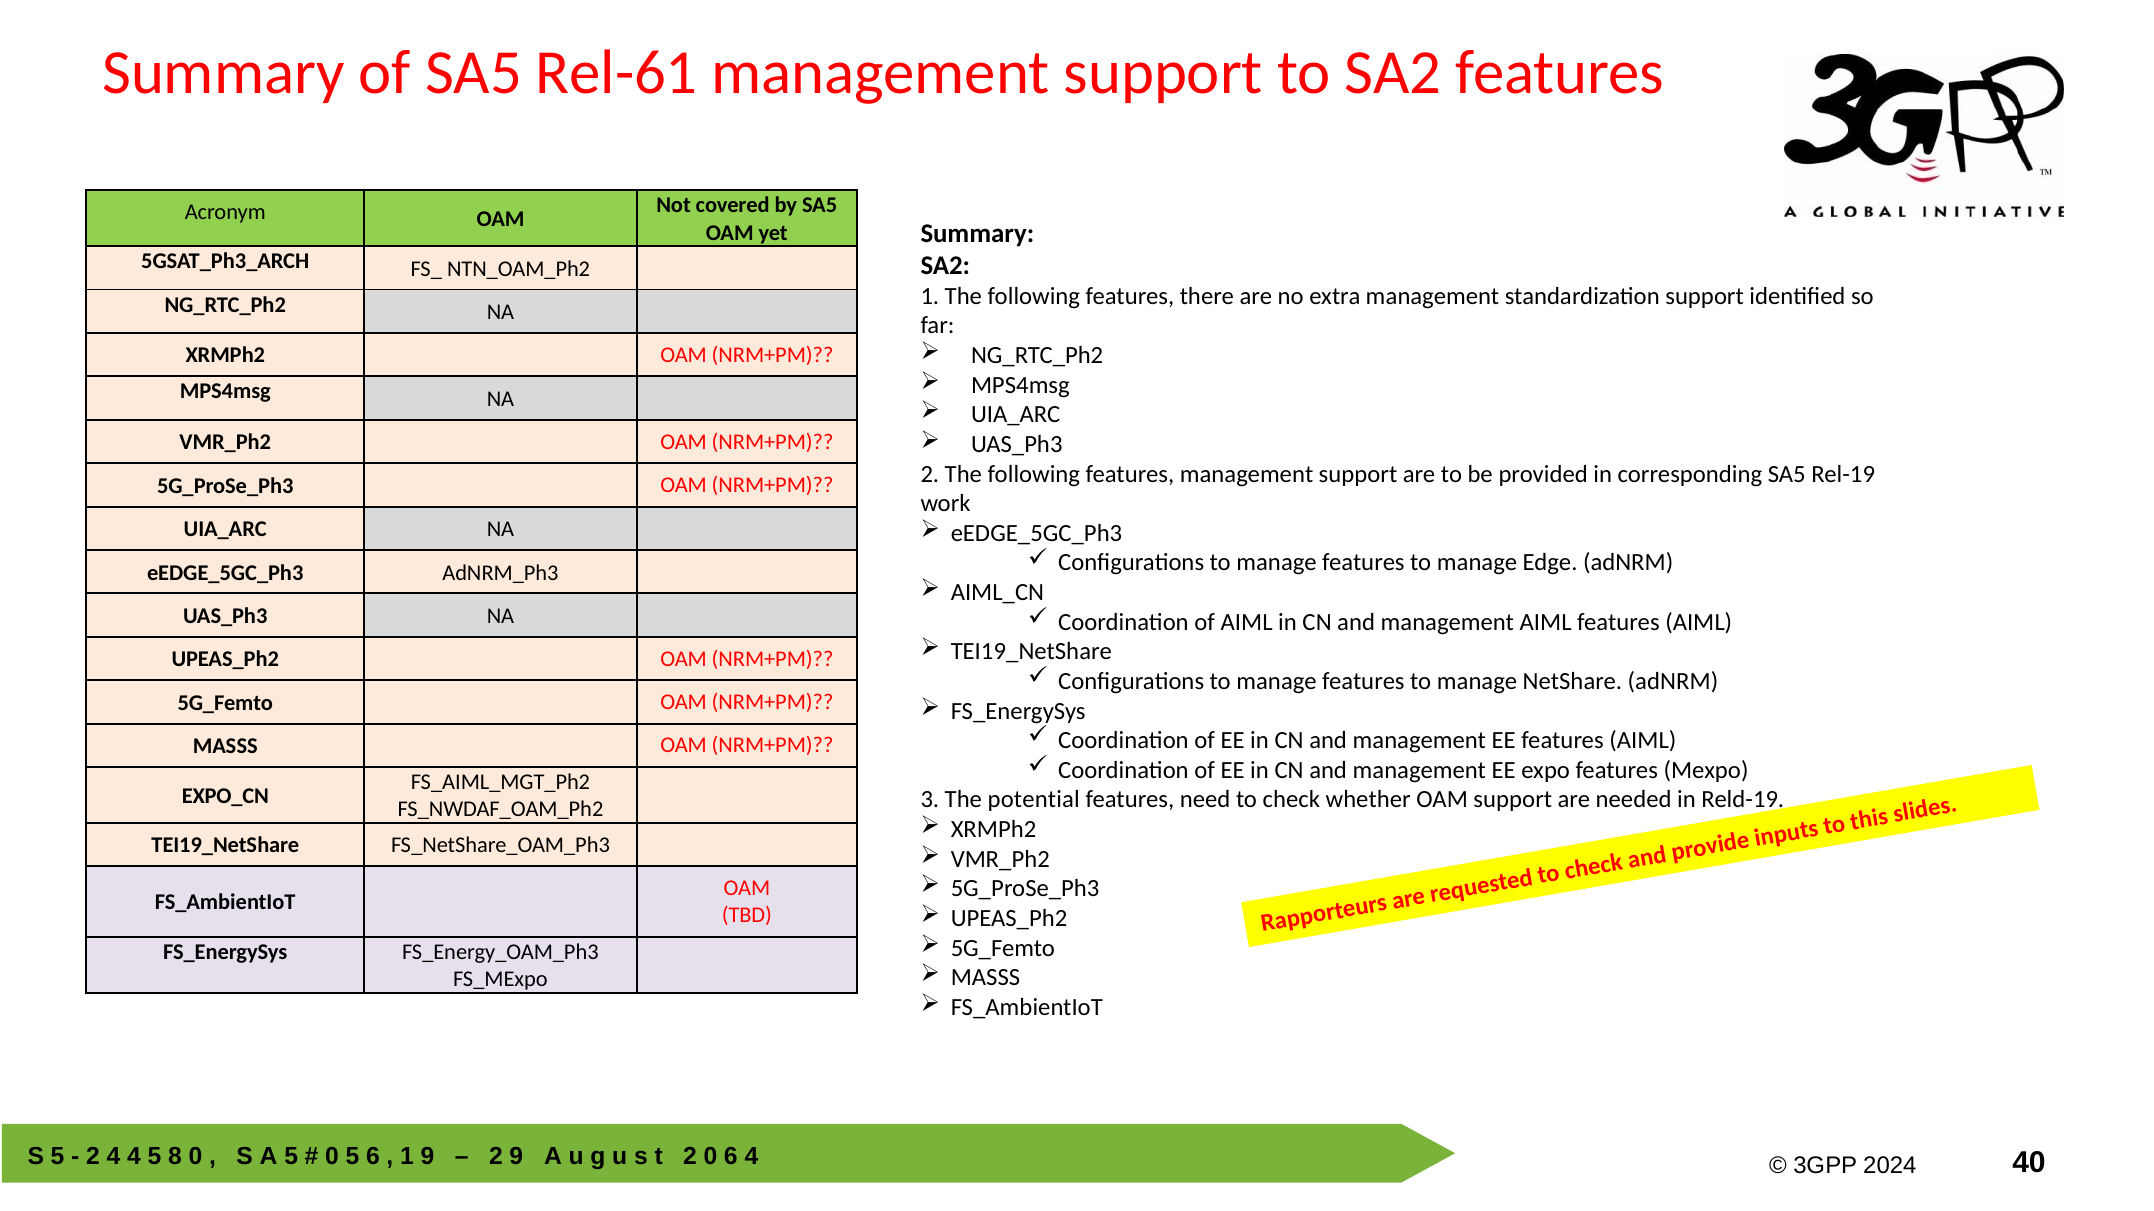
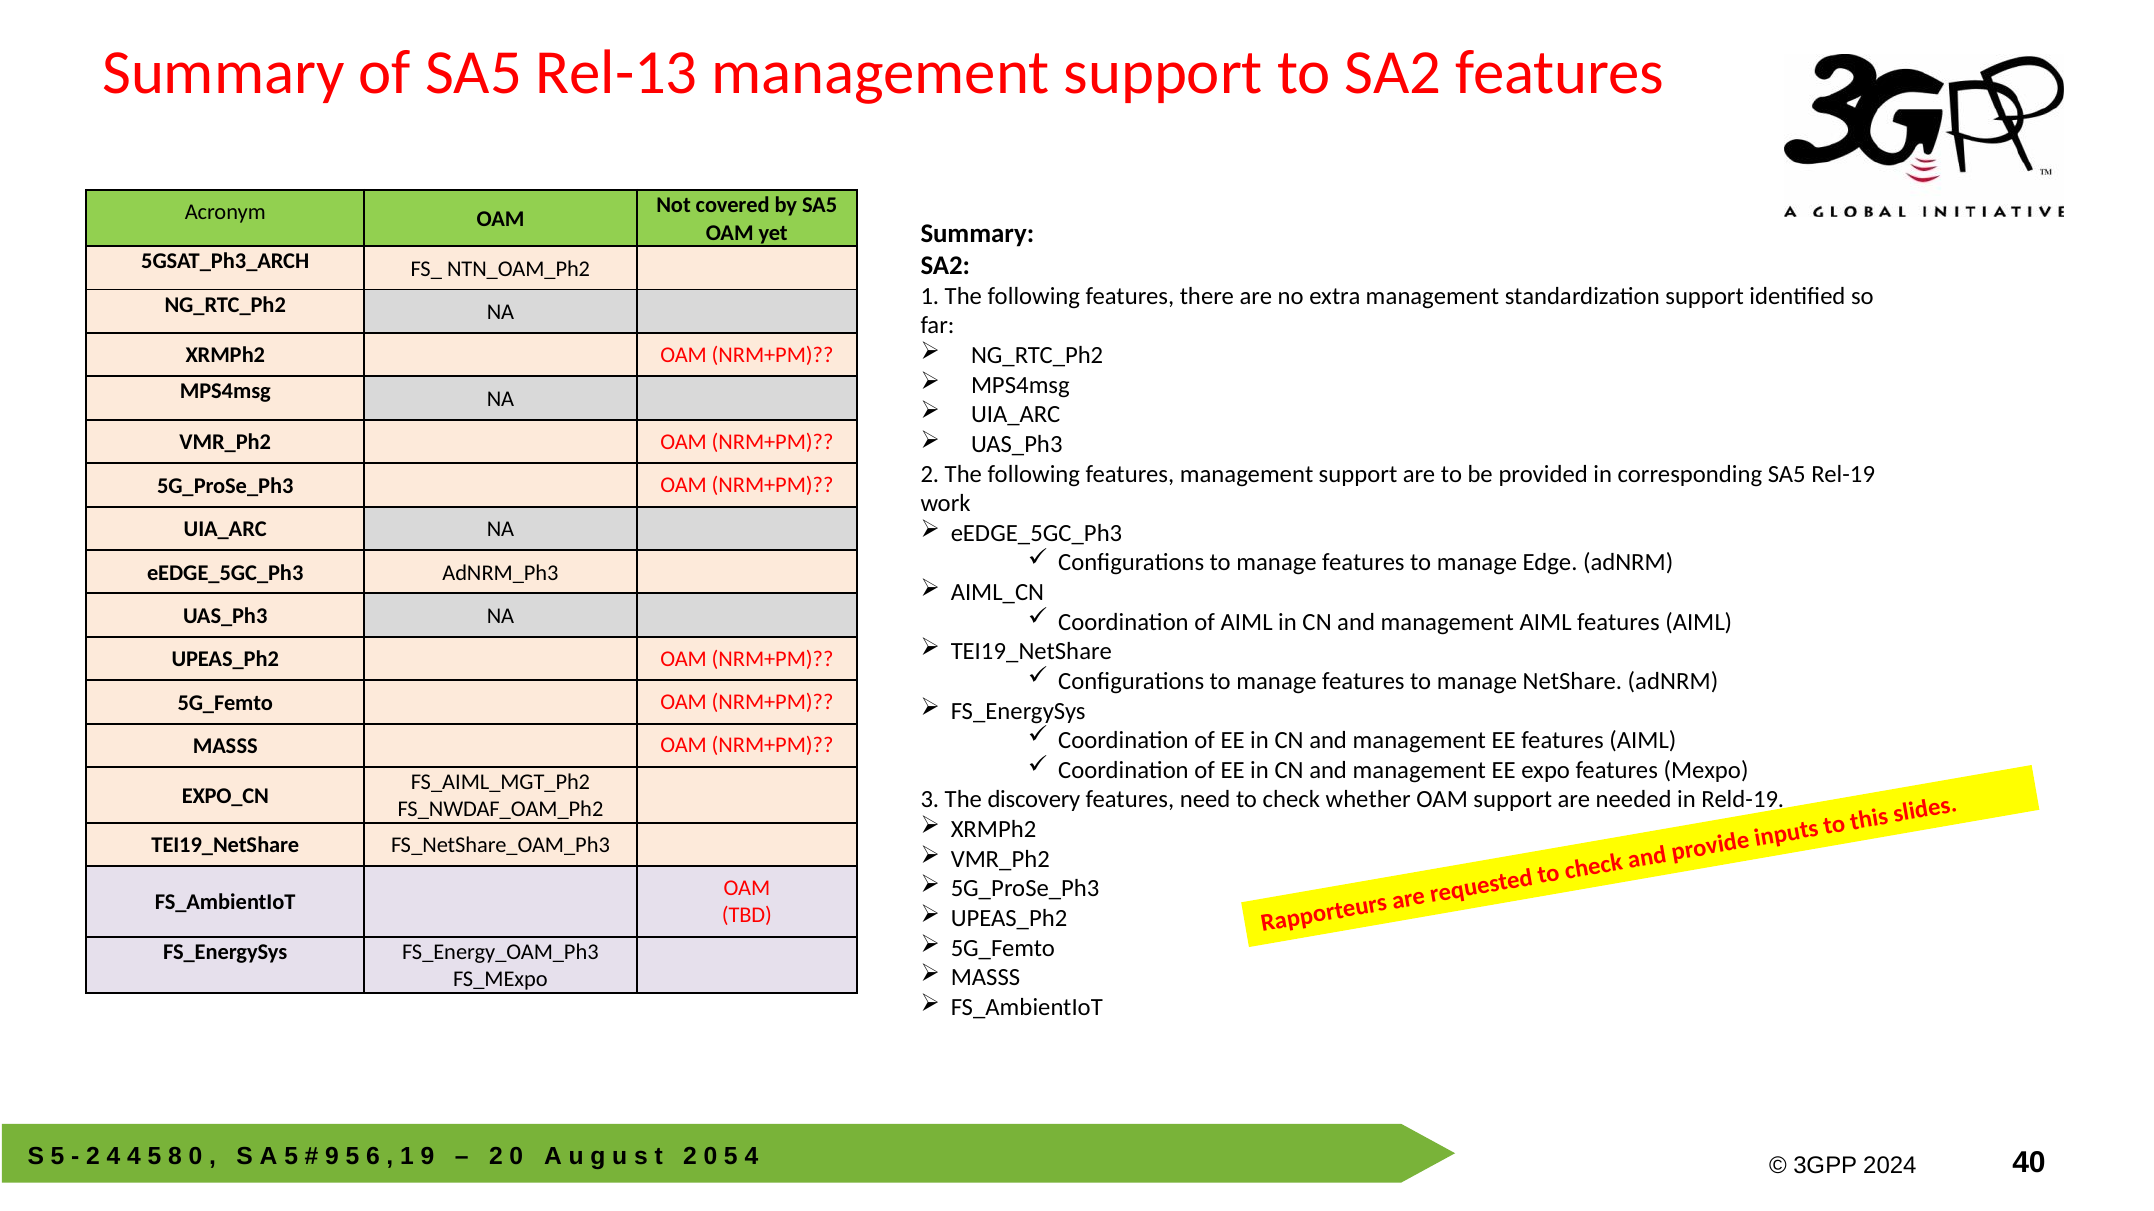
Rel-61: Rel-61 -> Rel-13 (617, 73)
potential: potential -> discovery (1034, 800)
0: 0 -> 9 (332, 1157)
9: 9 -> 0 (516, 1157)
6: 6 -> 5 (731, 1157)
